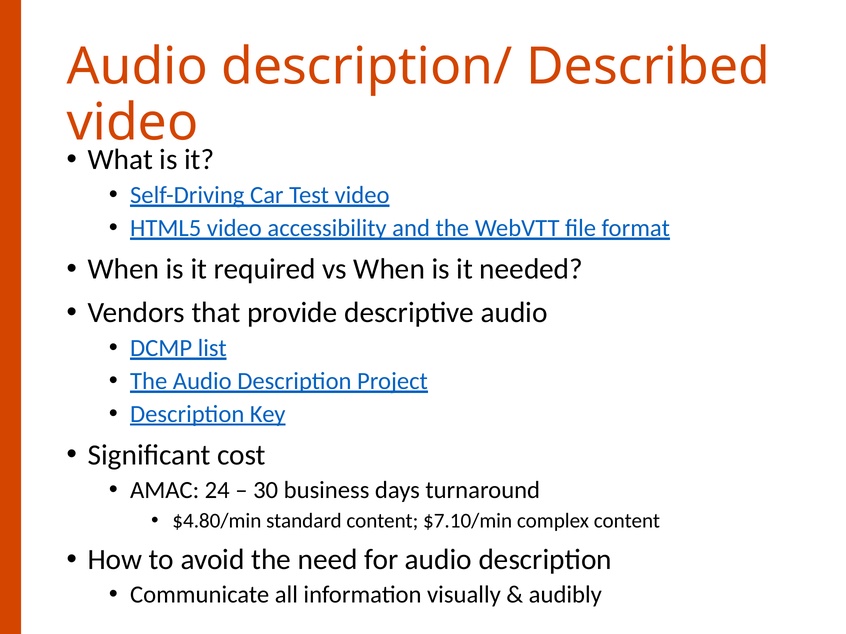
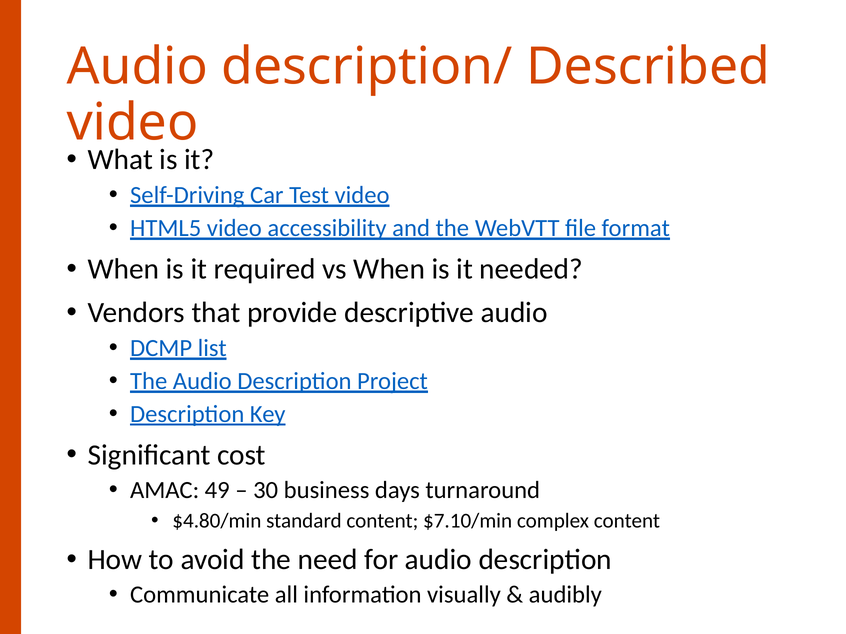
24: 24 -> 49 (217, 490)
